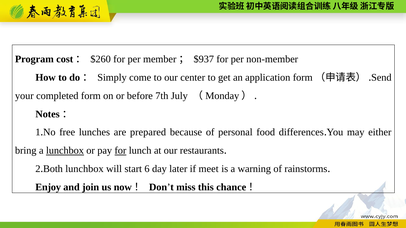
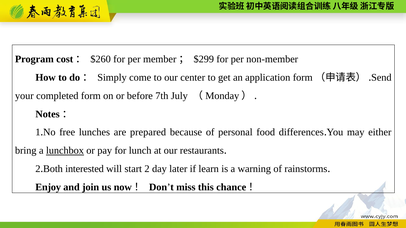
$937: $937 -> $299 (204, 59)
for underline: present -> none (120, 151)
lunchbox: lunchbox -> interested (85, 169)
start 6: 6 -> 2 (147, 169)
meet: meet -> learn (209, 169)
